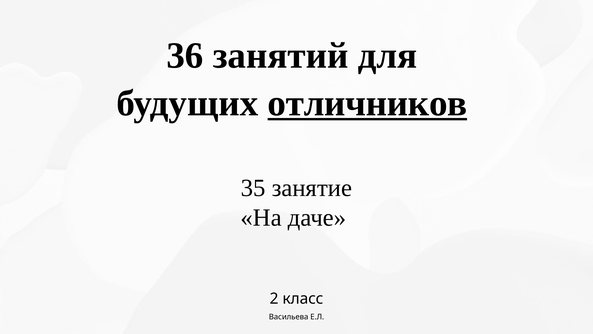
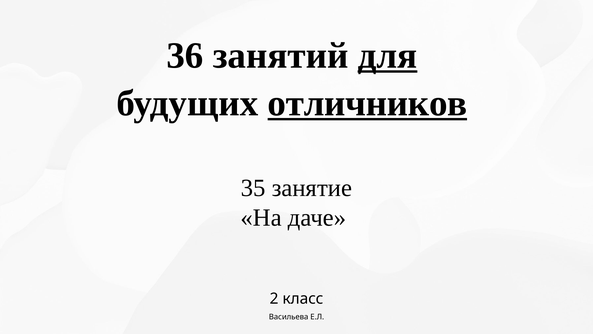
для underline: none -> present (387, 56)
